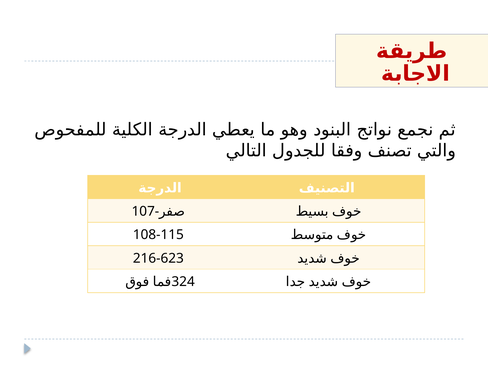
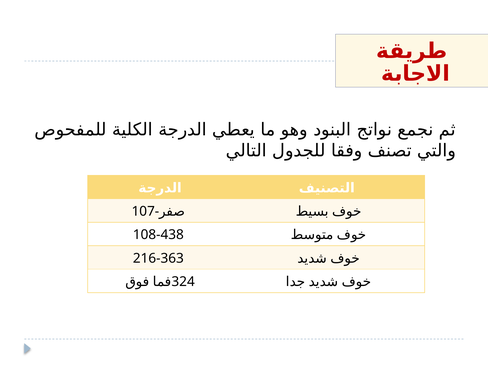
108-115: 108-115 -> 108-438 (158, 235)
216-623: 216-623 -> 216-363 (158, 258)
